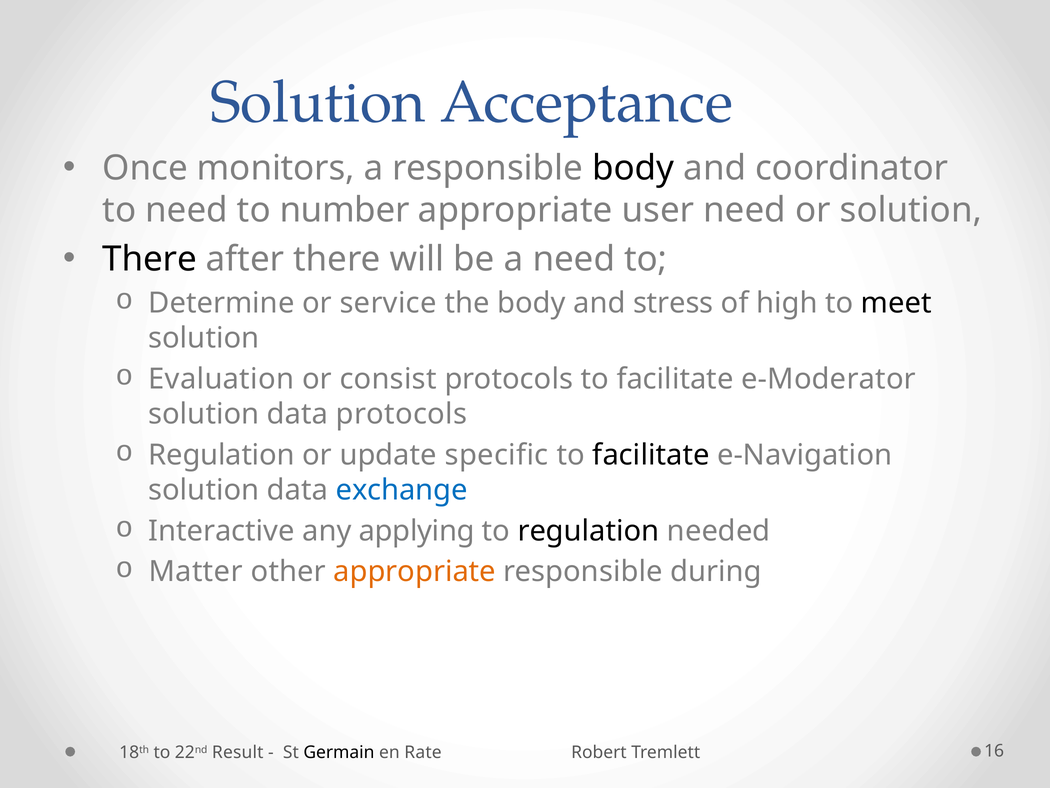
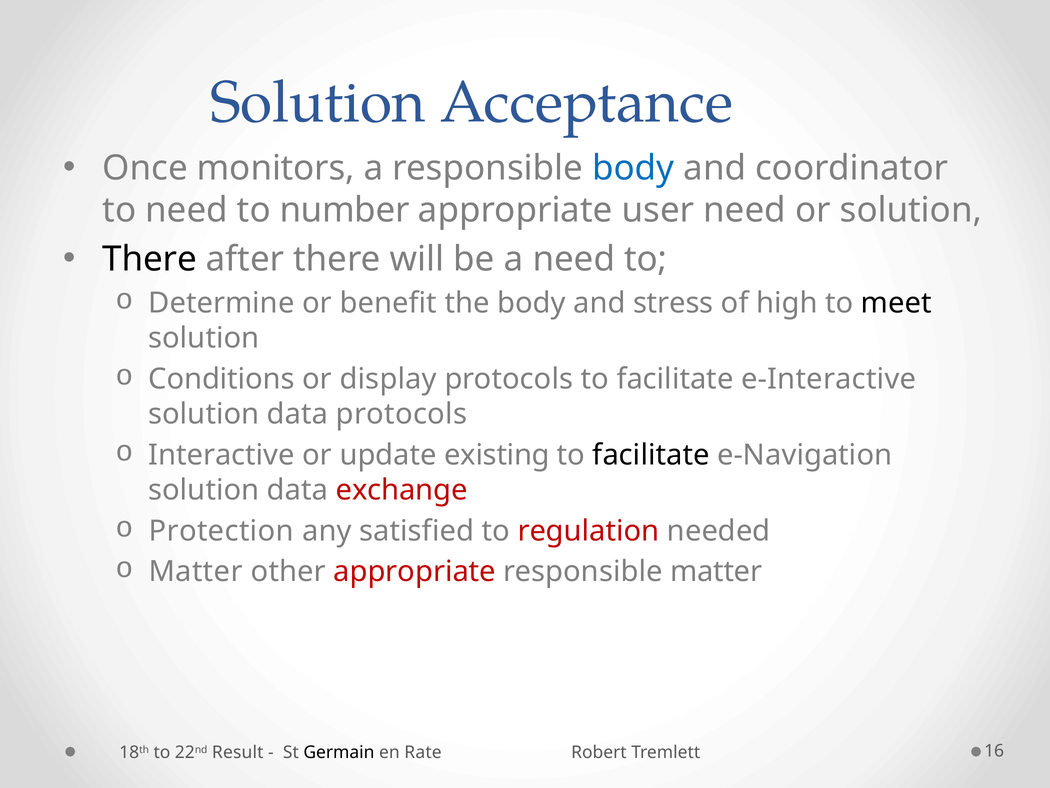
body colour: black -> blue (633, 168)
service: service -> benefit (388, 303)
Evaluation: Evaluation -> Conditions (221, 379)
consist: consist -> display (388, 379)
e-Moderator: e-Moderator -> e-Interactive (829, 379)
Regulation: Regulation -> Interactive (221, 455)
specific: specific -> existing (497, 455)
exchange colour: blue -> red (402, 490)
Interactive: Interactive -> Protection (221, 531)
applying: applying -> satisfied (417, 531)
regulation colour: black -> red (588, 531)
appropriate colour: orange -> red (415, 571)
responsible during: during -> matter (716, 571)
